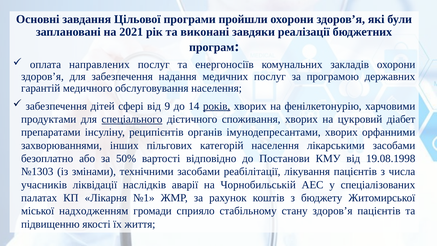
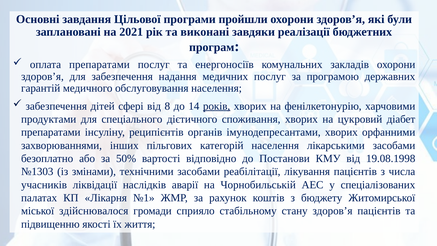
оплата направлених: направлених -> препаратами (99, 65)
9: 9 -> 8 (167, 106)
спеціального underline: present -> none (132, 119)
надходженням: надходженням -> здійснювалося (94, 211)
